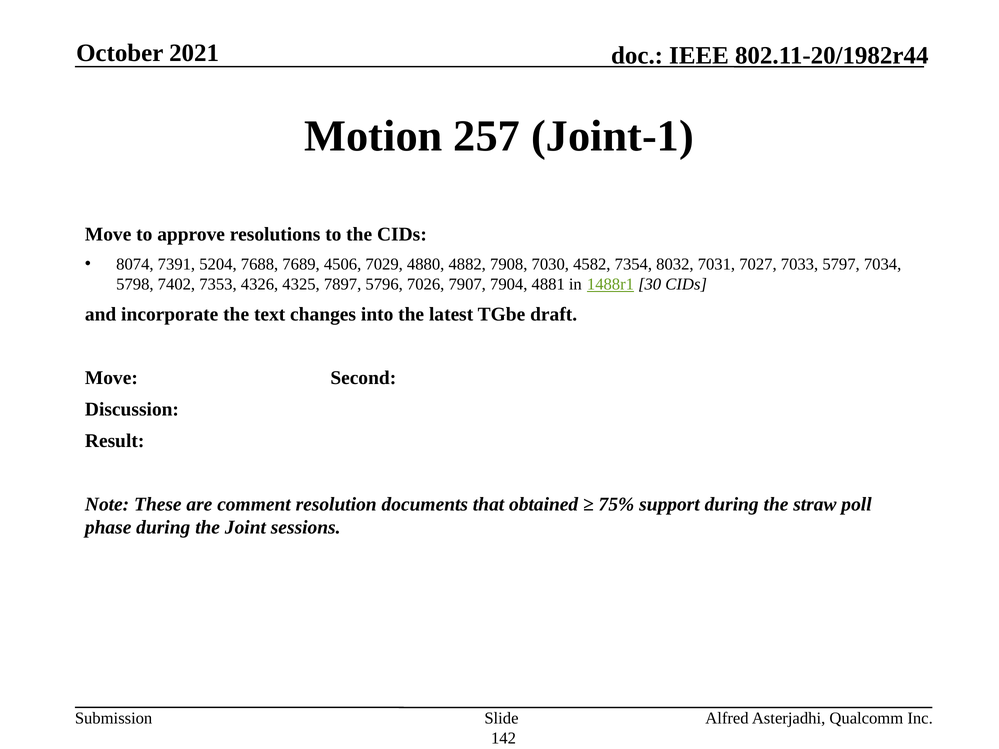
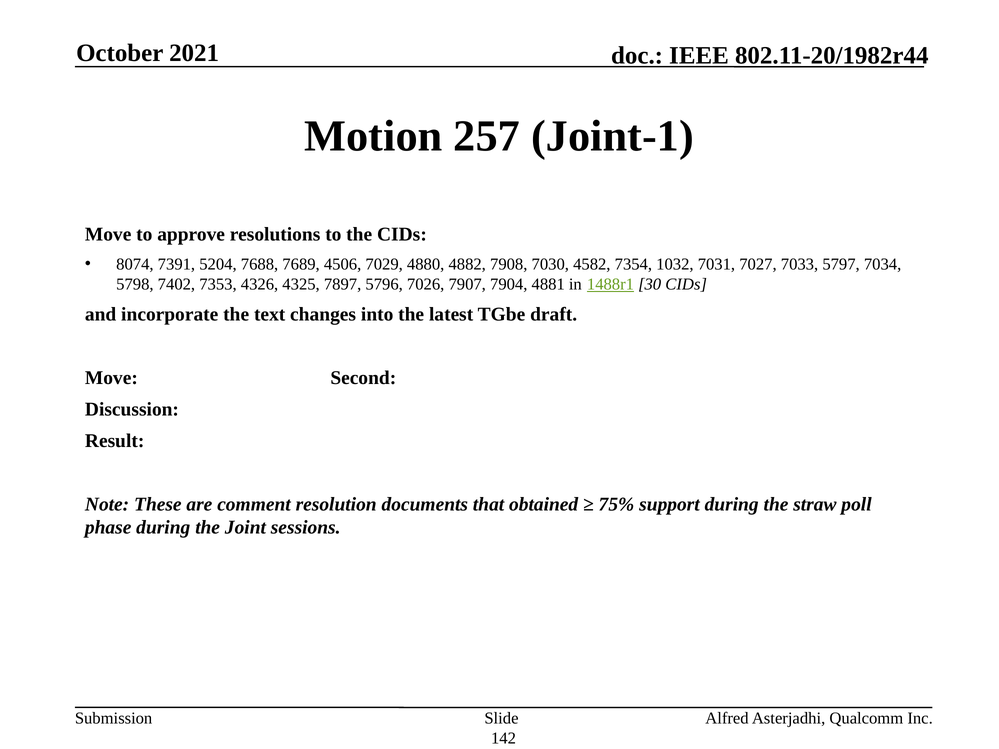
8032: 8032 -> 1032 (675, 264)
